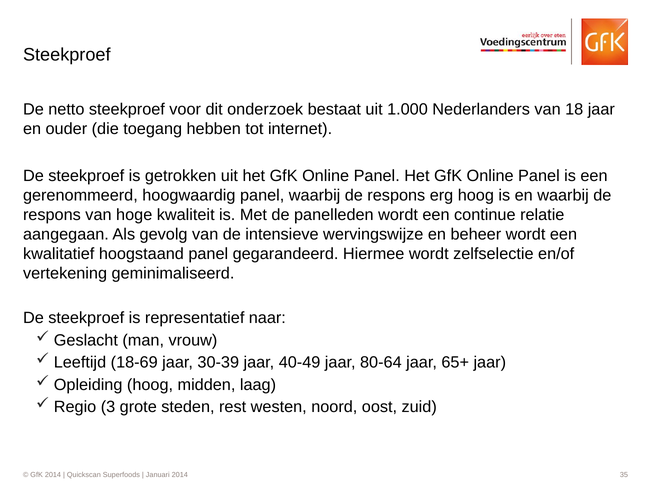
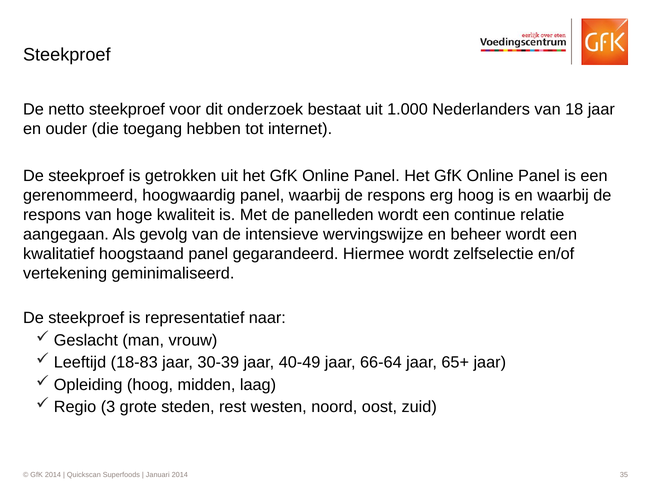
18-69: 18-69 -> 18-83 (134, 363)
80-64: 80-64 -> 66-64 (381, 363)
